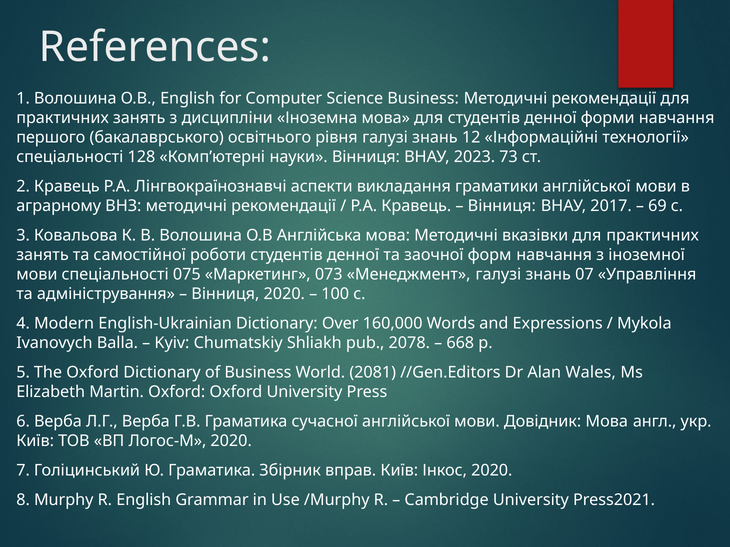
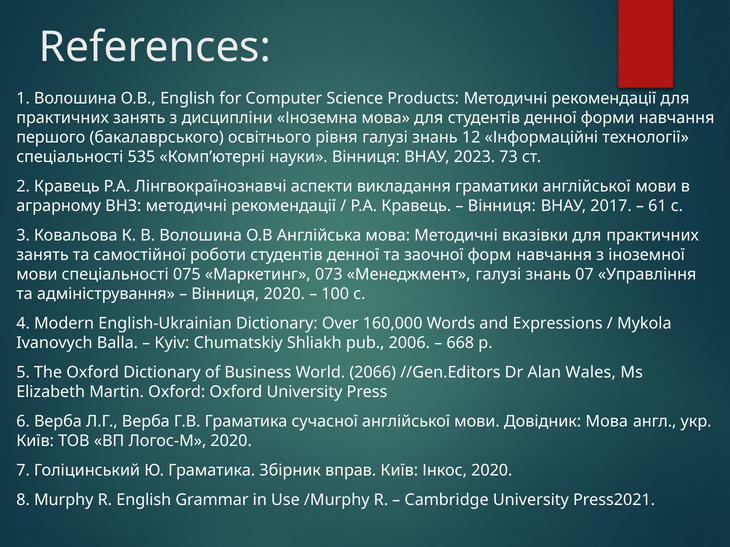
Science Business: Business -> Products (423, 99)
128: 128 -> 535 (141, 157)
69: 69 -> 61 (657, 206)
2078: 2078 -> 2006 (409, 343)
2081: 2081 -> 2066 (373, 373)
